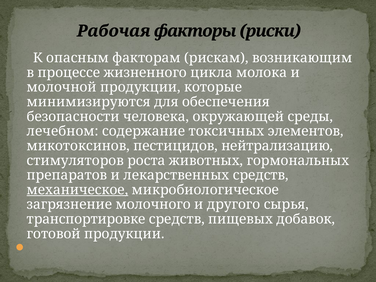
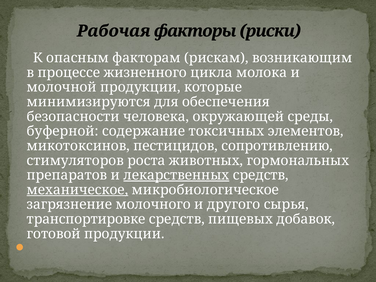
лечебном: лечебном -> буферной (63, 131)
нейтрализацию: нейтрализацию -> сопротивлению (277, 146)
лекарственных underline: none -> present (176, 175)
